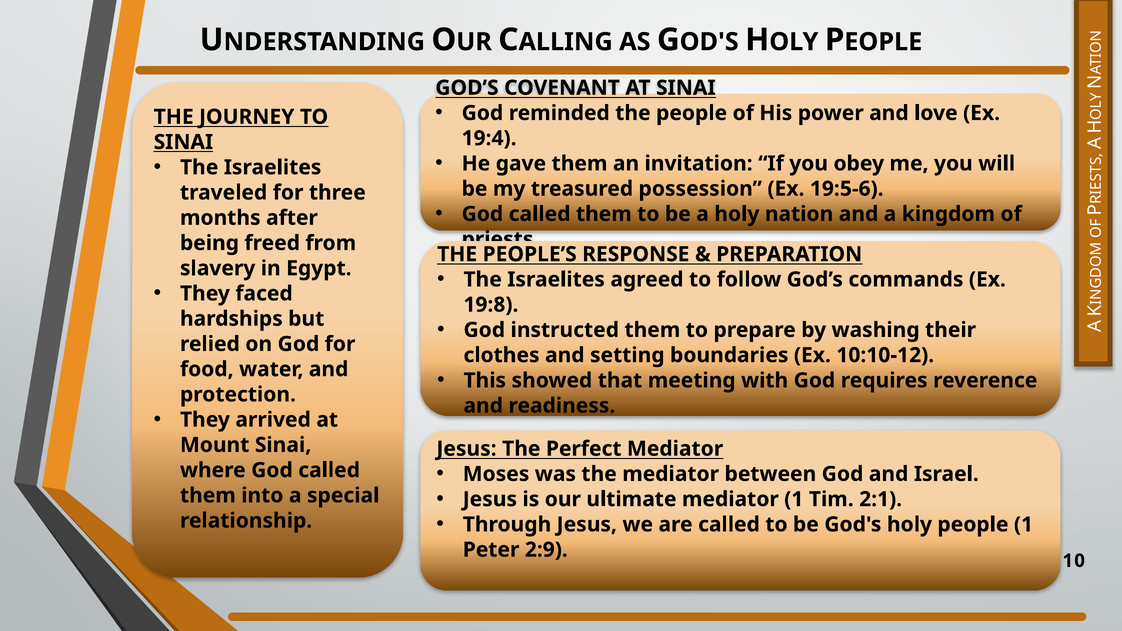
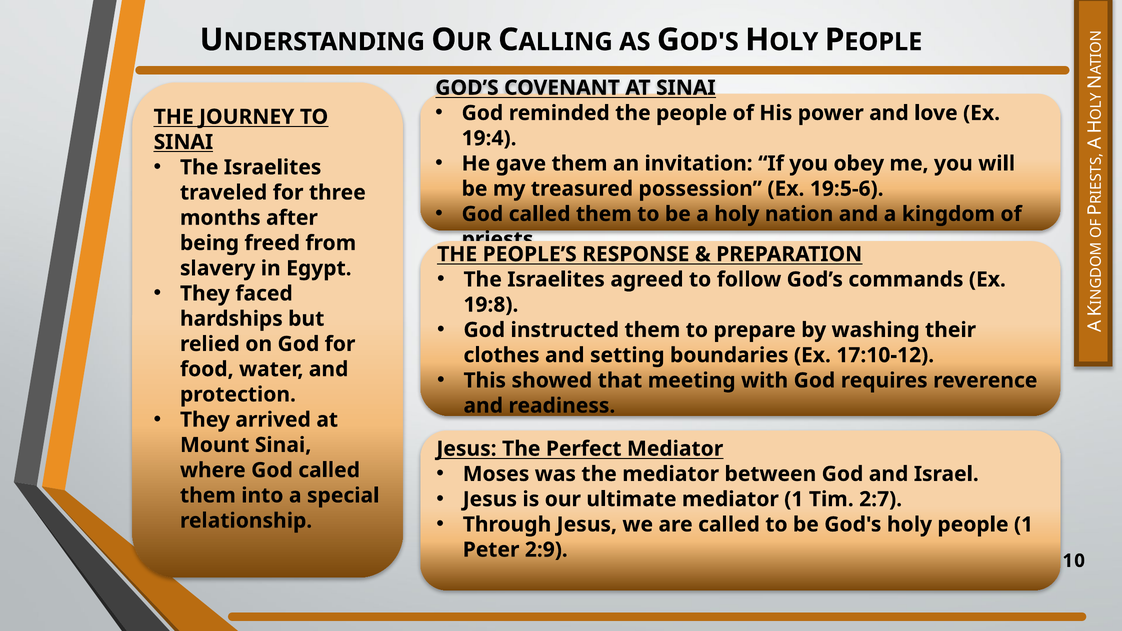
10:10-12: 10:10-12 -> 17:10-12 (885, 355)
2:1: 2:1 -> 2:7 (881, 499)
